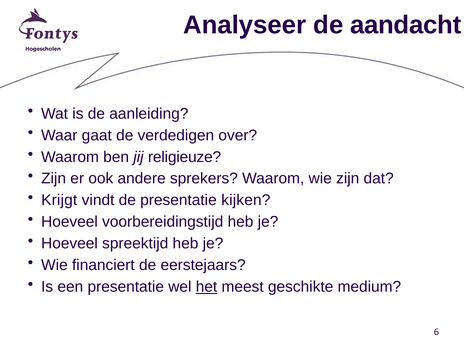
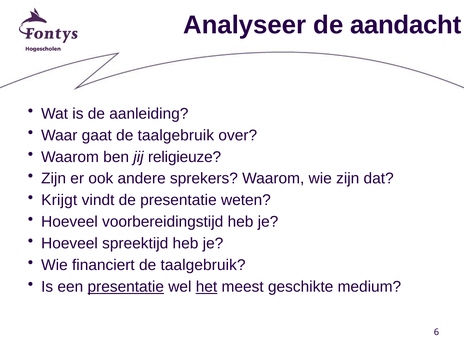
gaat de verdedigen: verdedigen -> taalgebruik (176, 135)
kijken: kijken -> weten (246, 200)
financiert de eerstejaars: eerstejaars -> taalgebruik (203, 265)
presentatie underline: none -> present (126, 287)
